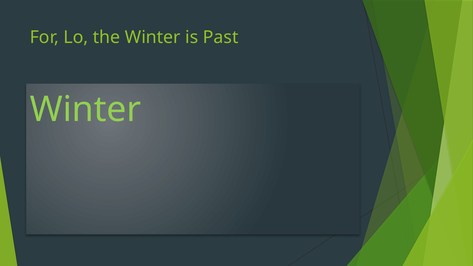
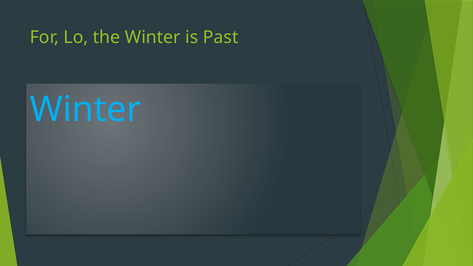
Winter colour: light green -> light blue (86, 109)
